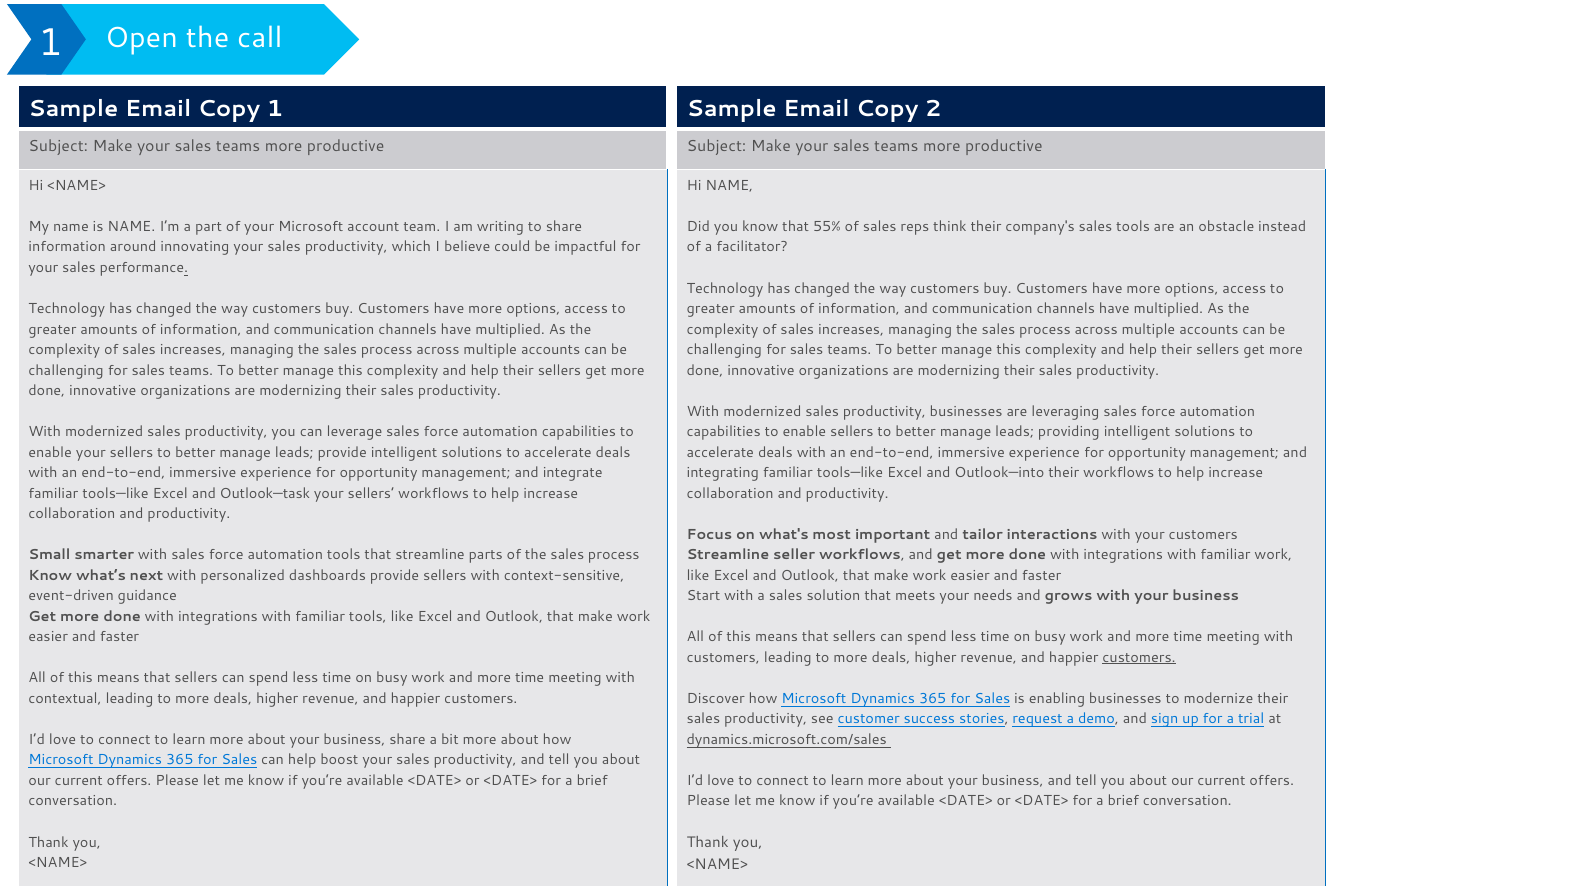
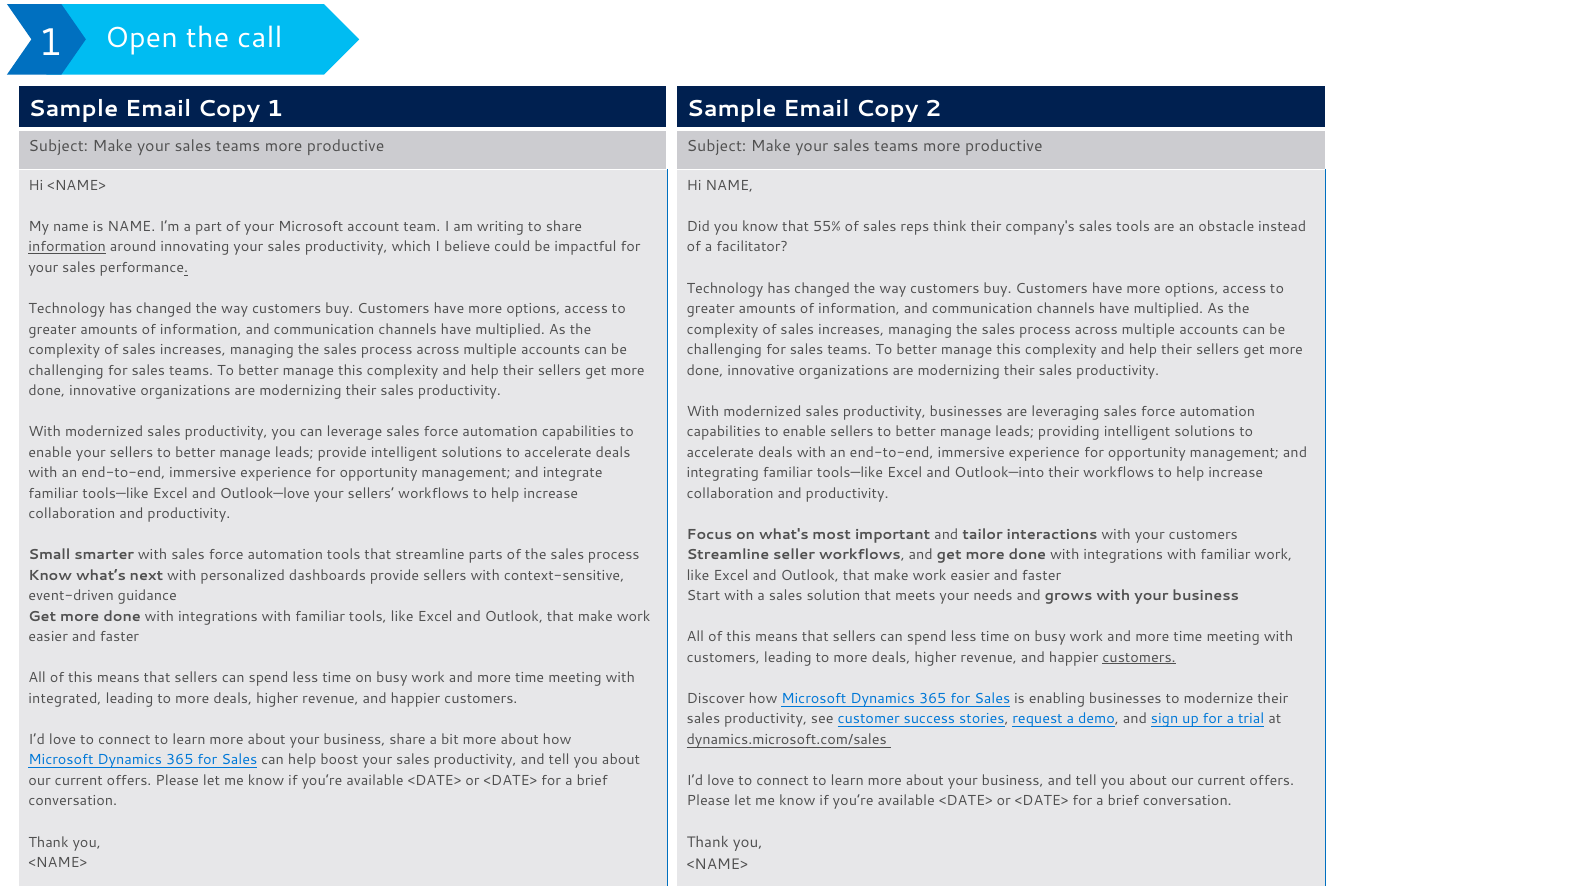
information underline: none -> present (67, 247)
Outlook—task: Outlook—task -> Outlook—love (265, 494)
contextual: contextual -> integrated (65, 699)
